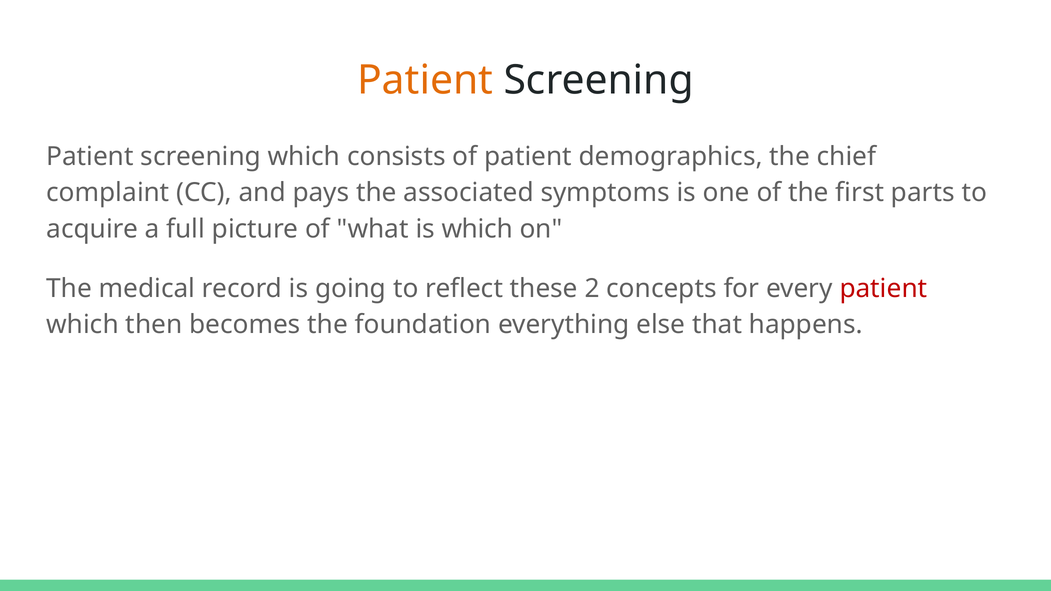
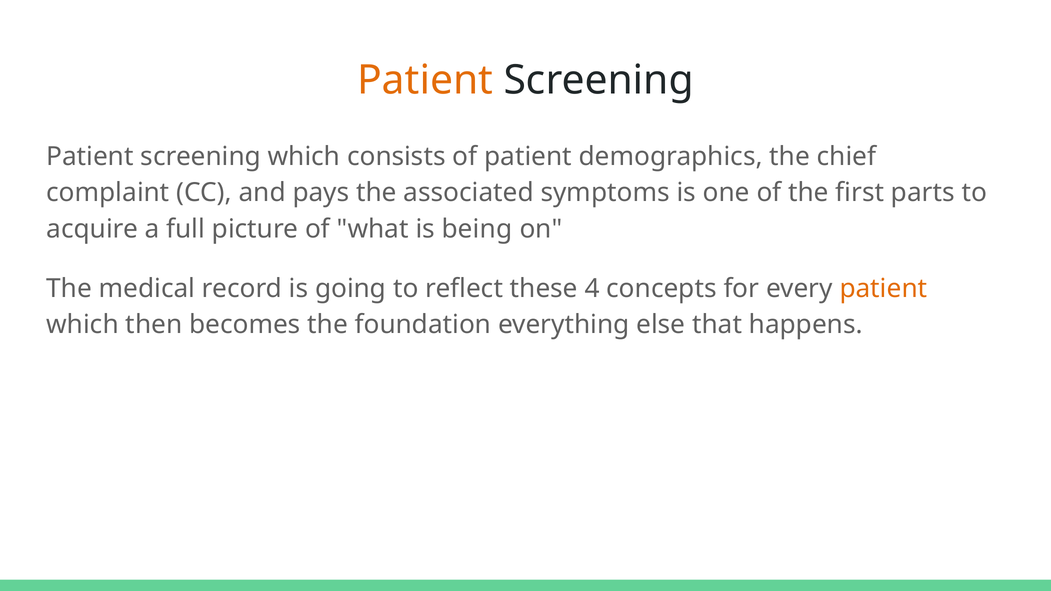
is which: which -> being (477, 229)
2: 2 -> 4 (592, 289)
patient colour: red -> orange (883, 289)
